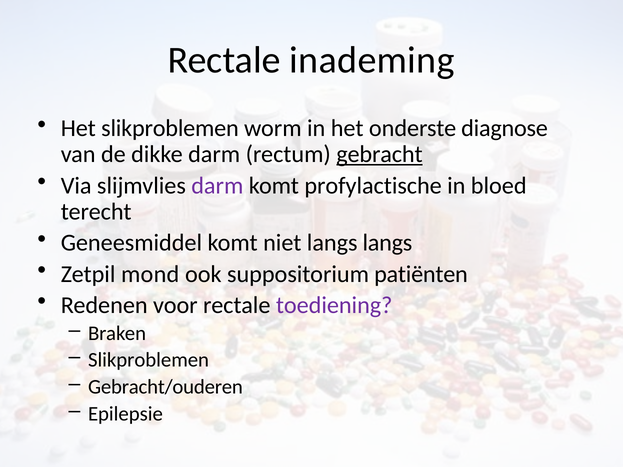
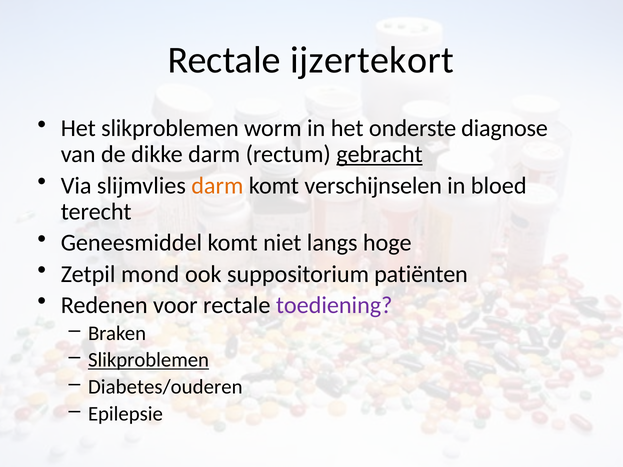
inademing: inademing -> ijzertekort (372, 60)
darm colour: purple -> orange (217, 186)
profylactische: profylactische -> verschijnselen (373, 186)
langs langs: langs -> hoge (387, 243)
Slikproblemen underline: none -> present (149, 360)
Gebracht/ouderen: Gebracht/ouderen -> Diabetes/ouderen (165, 387)
